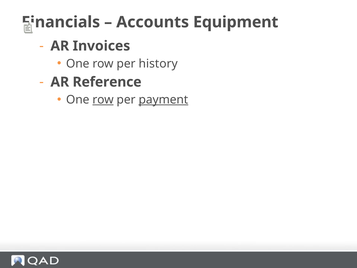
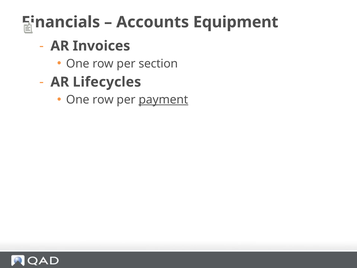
history: history -> section (158, 64)
Reference: Reference -> Lifecycles (107, 82)
row underline: present -> none (103, 100)
